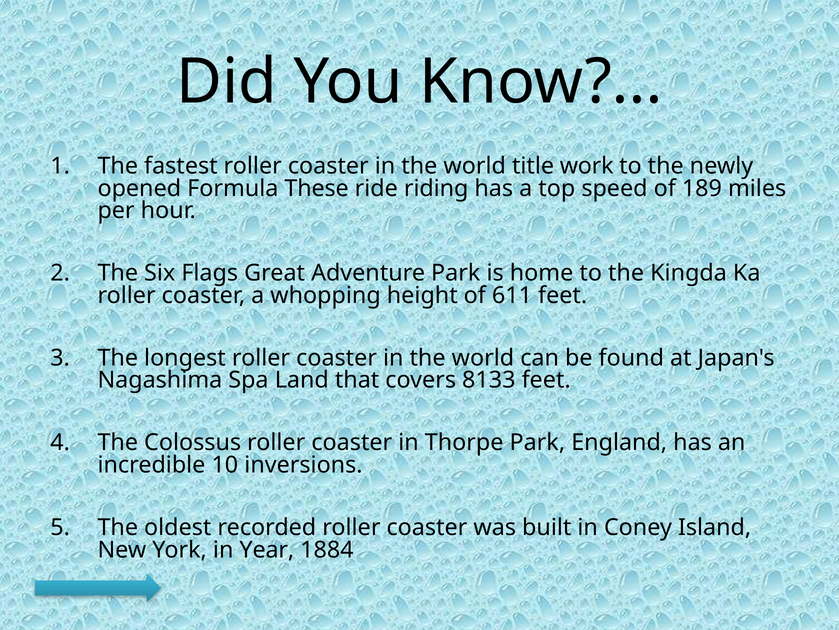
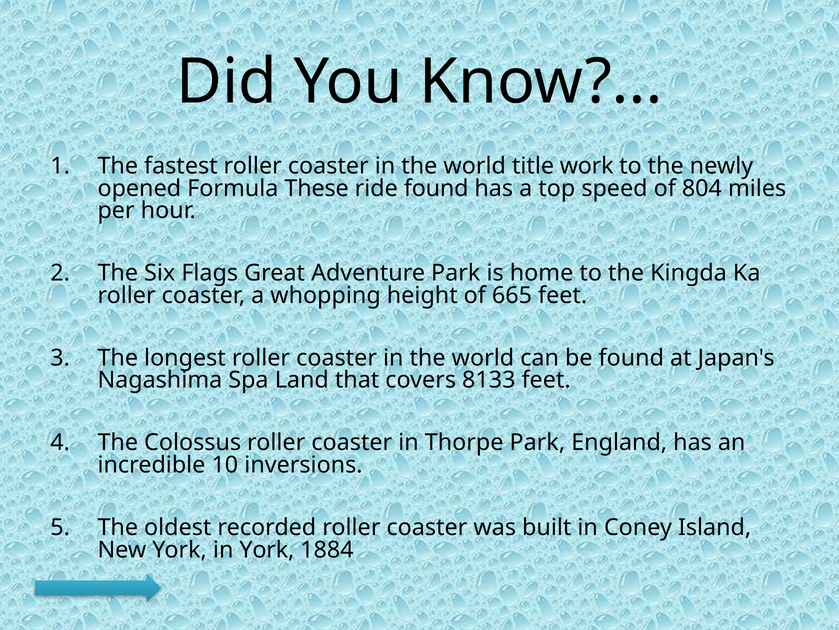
ride riding: riding -> found (436, 188)
189: 189 -> 804 (702, 188)
611: 611 -> 665 (512, 295)
in Year: Year -> York (267, 549)
